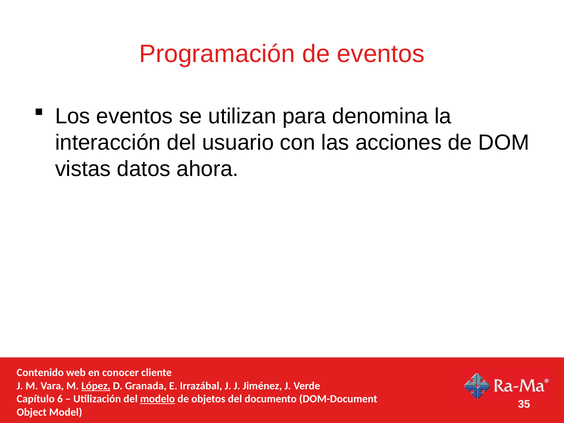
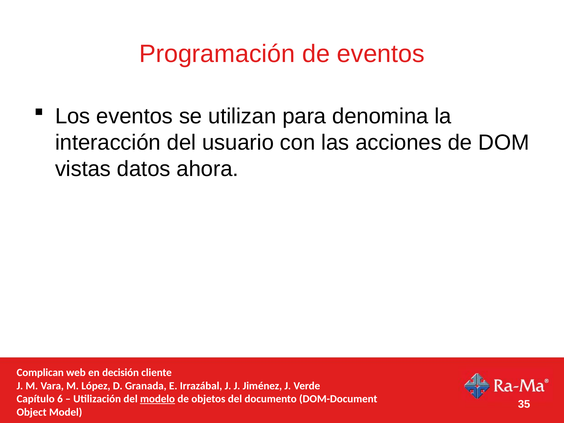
Contenido: Contenido -> Complican (40, 373)
conocer: conocer -> decisión (121, 373)
López underline: present -> none (96, 386)
